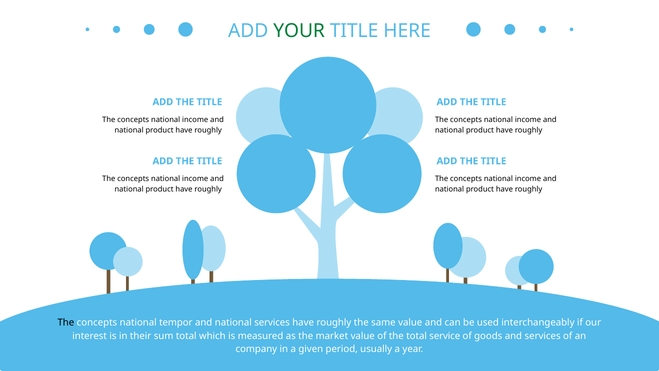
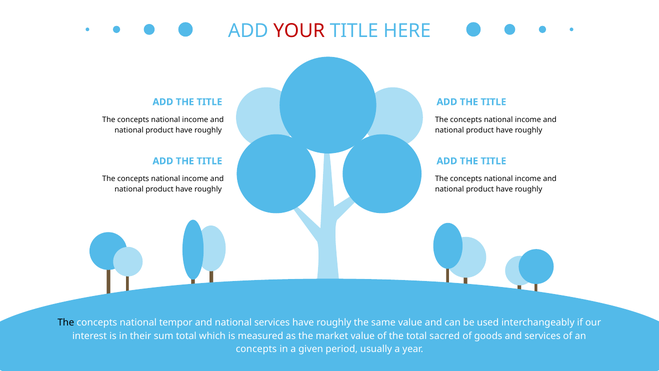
YOUR colour: green -> red (299, 31)
service: service -> sacred (445, 336)
company: company -> concepts (256, 349)
